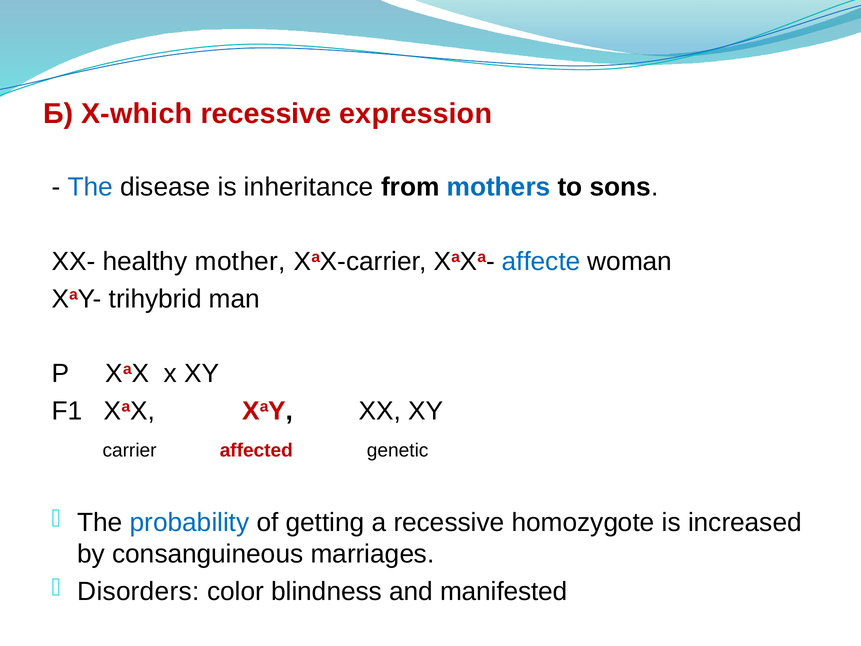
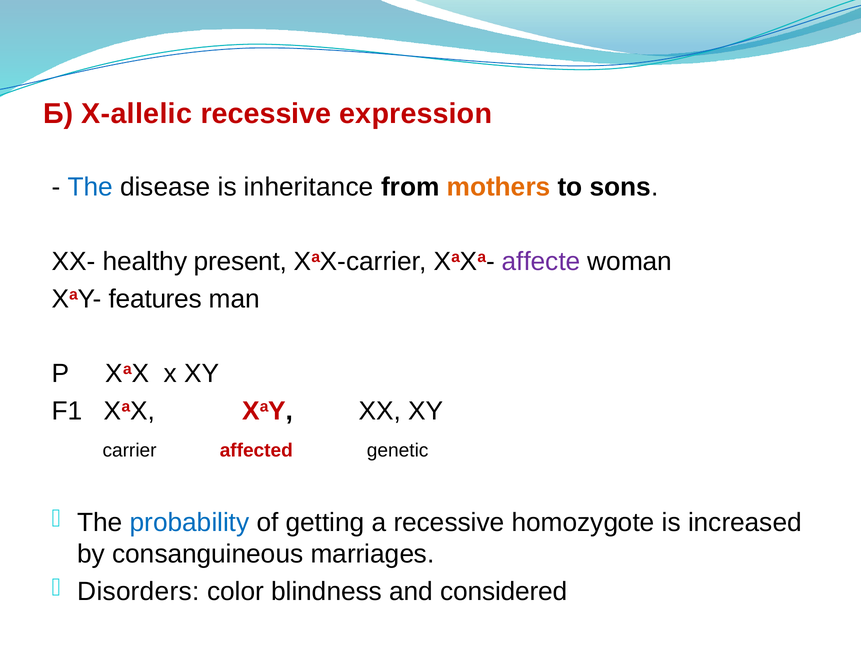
X-which: X-which -> X-allelic (137, 114)
mothers colour: blue -> orange (499, 187)
mother: mother -> present (241, 262)
affecte colour: blue -> purple (541, 262)
trihybrid: trihybrid -> features (155, 299)
manifested: manifested -> considered (504, 591)
